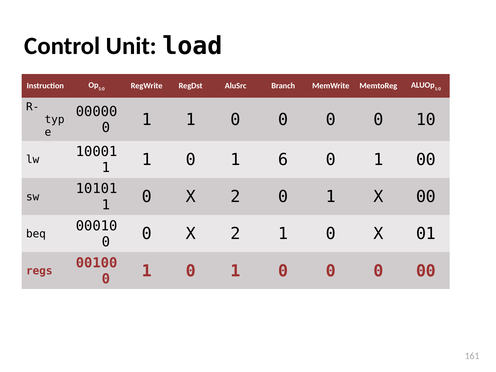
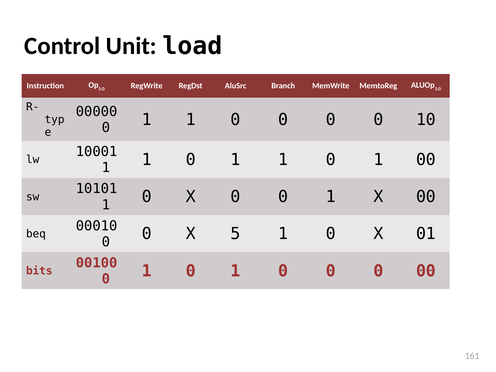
1 0 1 6: 6 -> 1 (283, 160)
1 0 X 2: 2 -> 0 (236, 197)
0 0 X 2: 2 -> 5 (236, 234)
regs: regs -> bits (39, 271)
